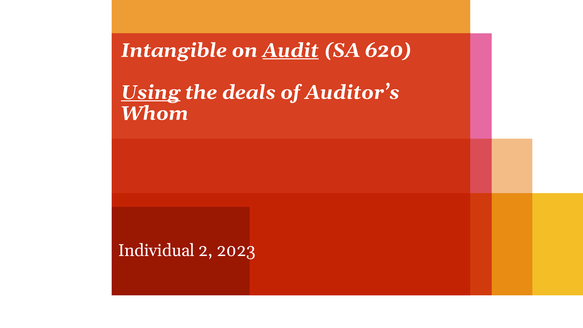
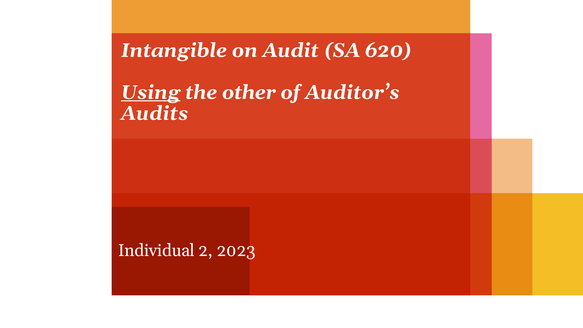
Audit underline: present -> none (291, 50)
deals: deals -> other (249, 92)
Whom: Whom -> Audits (154, 113)
